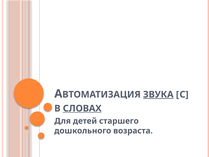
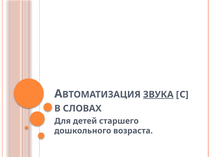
СЛОВАХ underline: present -> none (82, 108)
